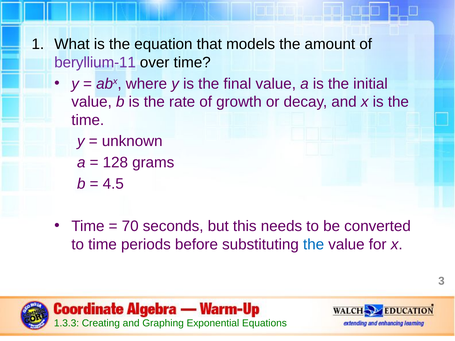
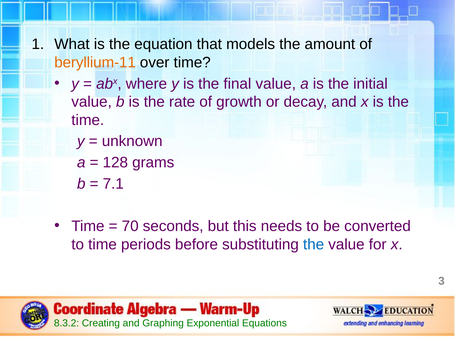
beryllium-11 colour: purple -> orange (95, 63)
4.5: 4.5 -> 7.1 (113, 184)
1.3.3: 1.3.3 -> 8.3.2 (66, 323)
